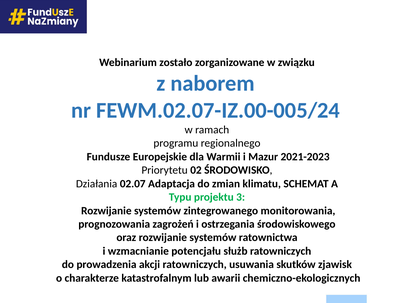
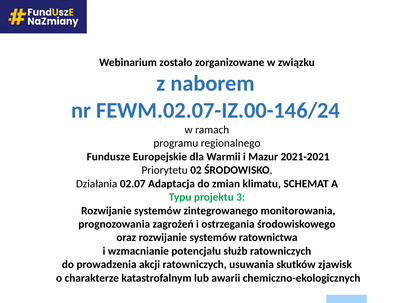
FEWM.02.07-IZ.00-005/24: FEWM.02.07-IZ.00-005/24 -> FEWM.02.07-IZ.00-146/24 (218, 110)
2021-2023: 2021-2023 -> 2021-2021 (305, 157)
